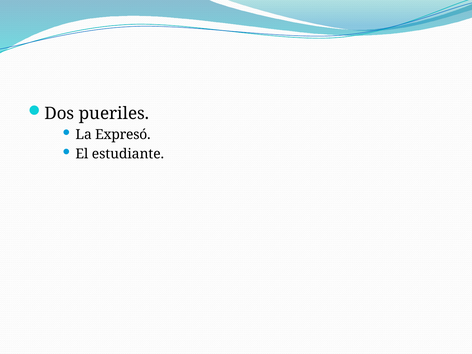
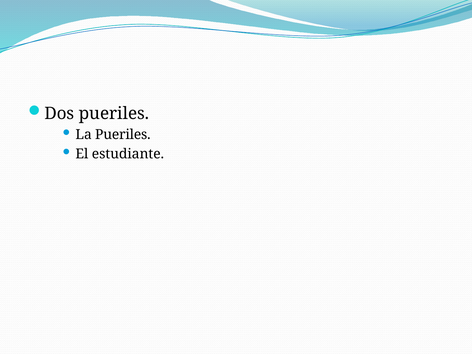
La Expresó: Expresó -> Pueriles (123, 135)
